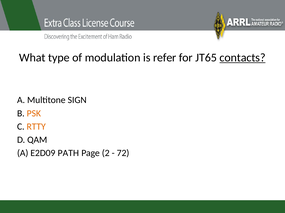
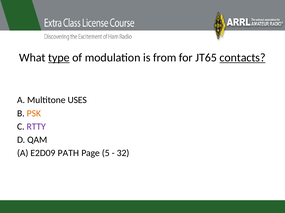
type underline: none -> present (59, 58)
refer: refer -> from (165, 58)
SIGN: SIGN -> USES (77, 100)
RTTY colour: orange -> purple (36, 127)
2: 2 -> 5 (106, 154)
72: 72 -> 32 (123, 154)
